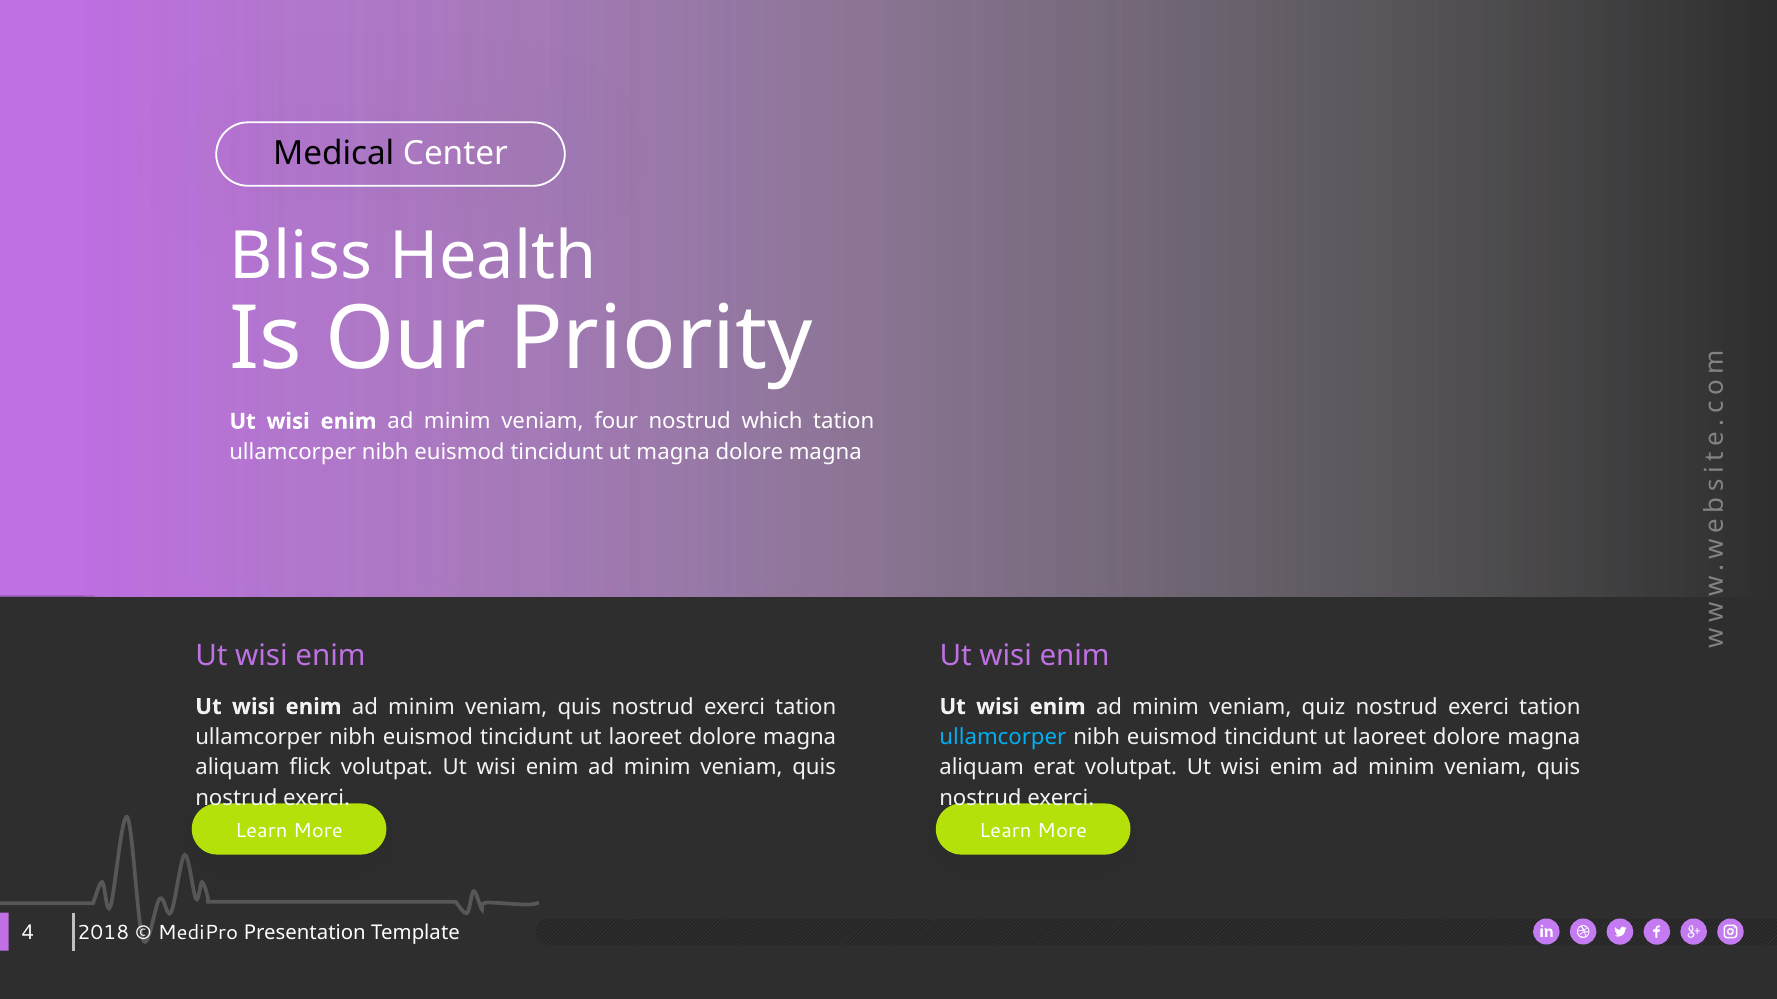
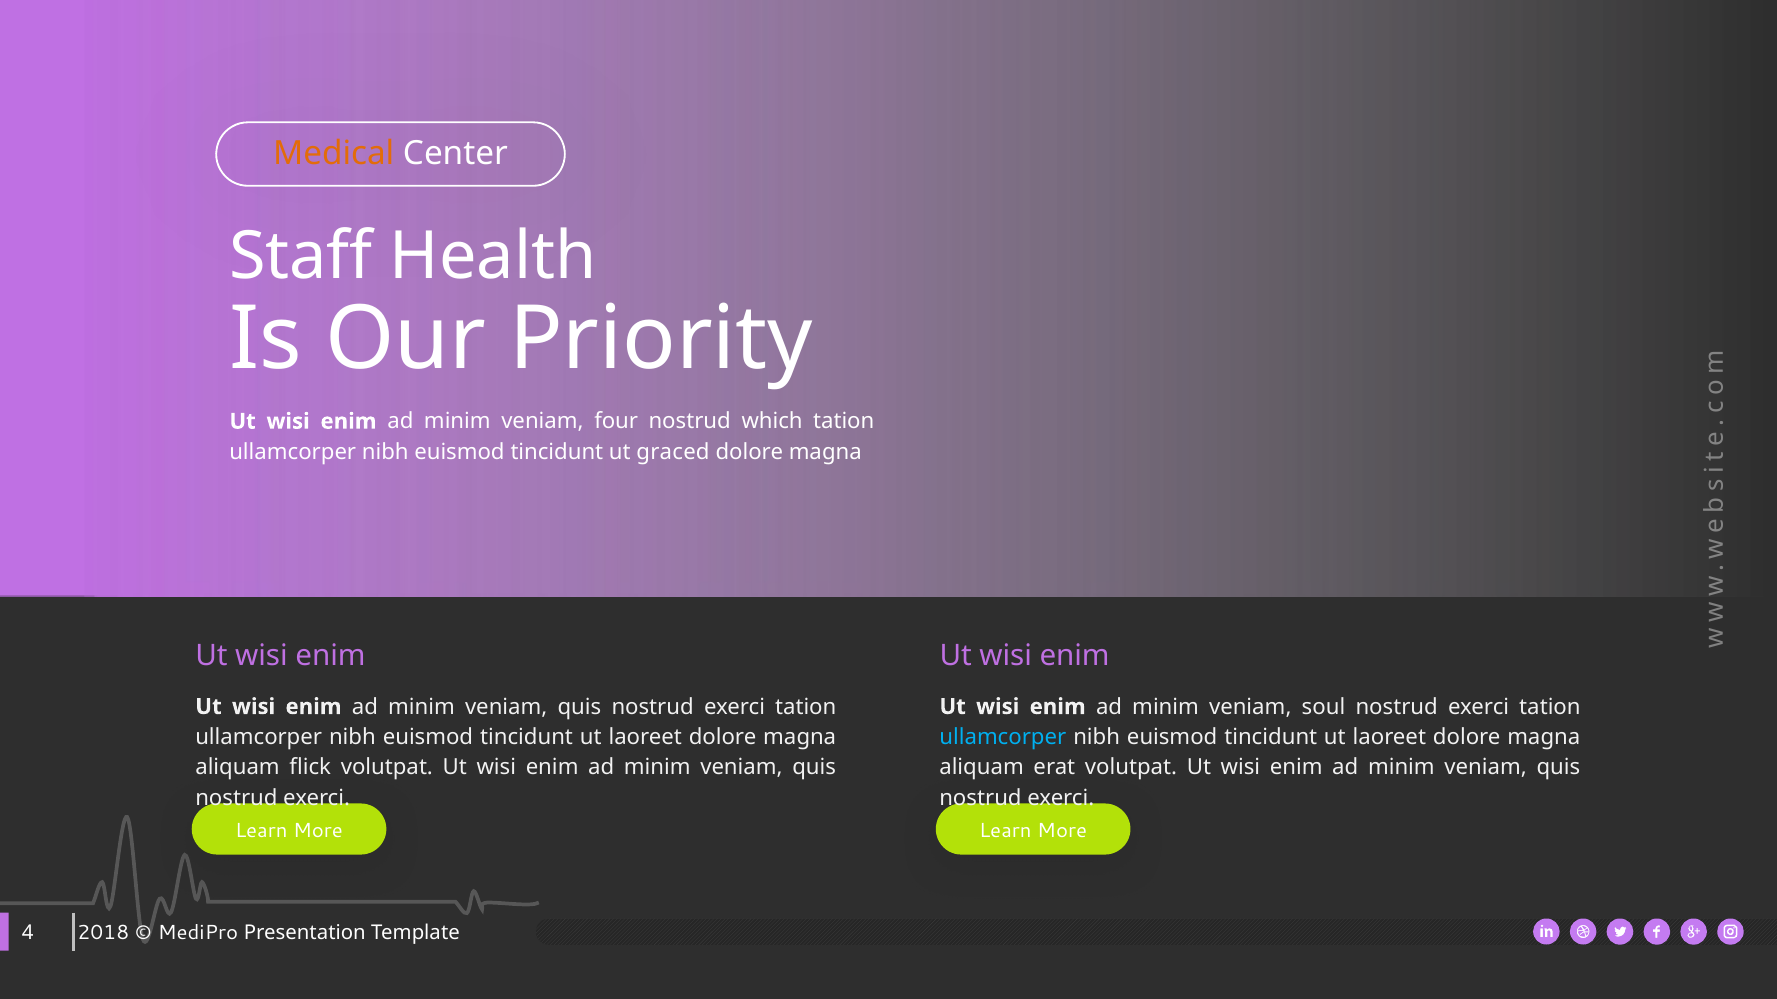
Medical colour: black -> orange (334, 154)
Bliss: Bliss -> Staff (301, 256)
ut magna: magna -> graced (673, 452)
quiz: quiz -> soul (1324, 707)
